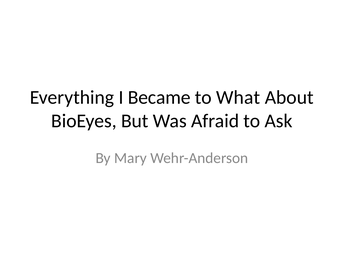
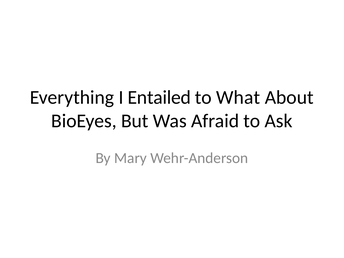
Became: Became -> Entailed (159, 97)
